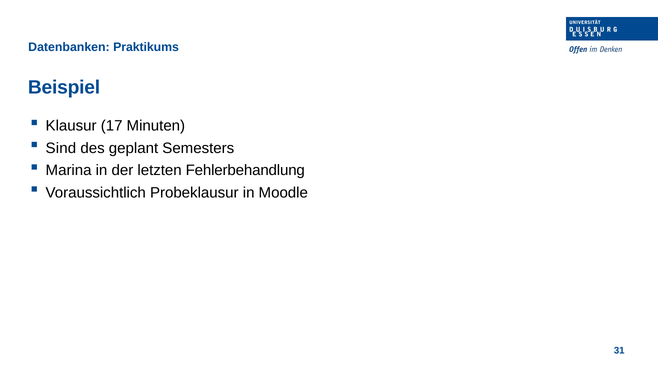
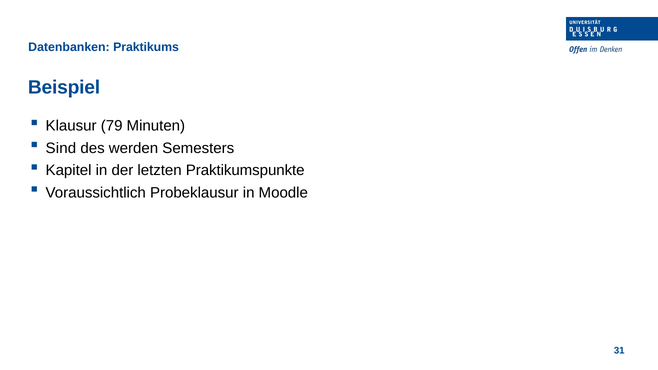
17: 17 -> 79 (112, 126)
geplant: geplant -> werden (134, 148)
Marina: Marina -> Kapitel (69, 170)
Fehlerbehandlung: Fehlerbehandlung -> Praktikumspunkte (245, 170)
